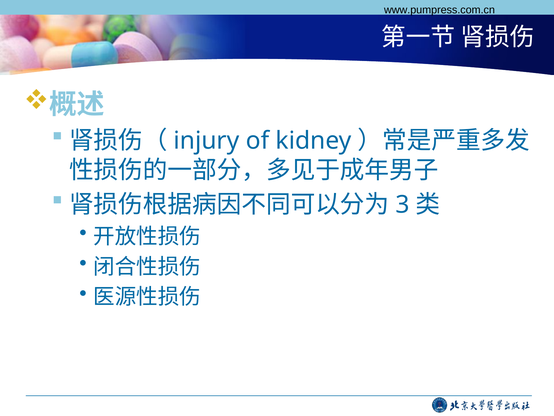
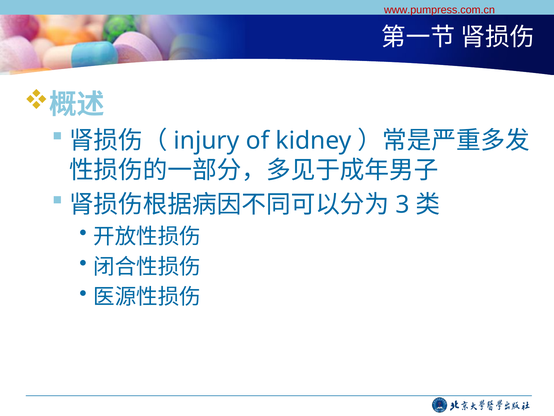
www.pumpress.com.cn colour: black -> red (439, 10)
